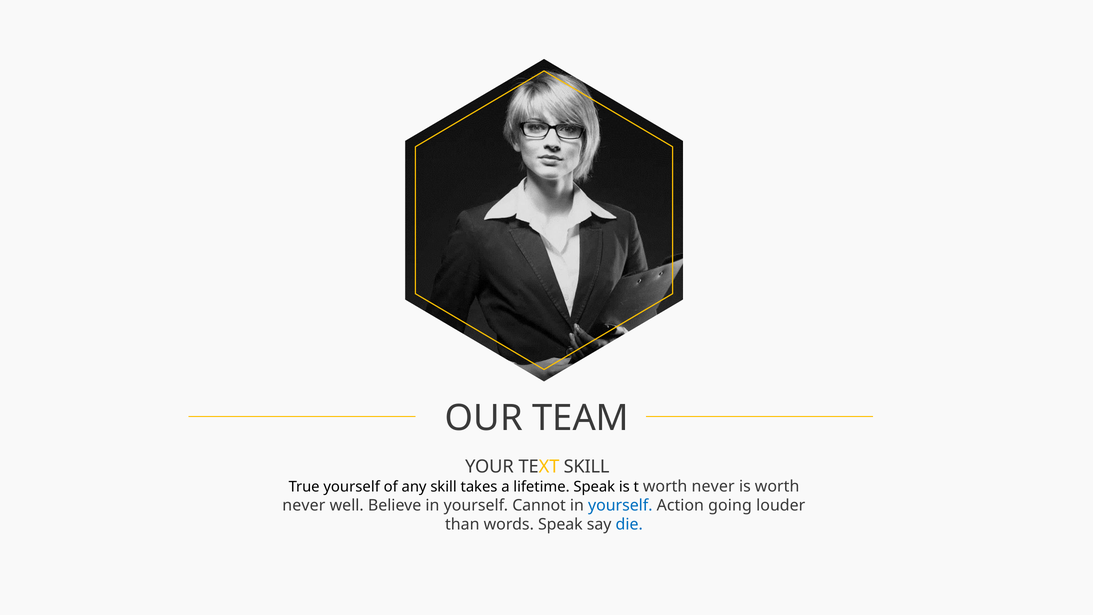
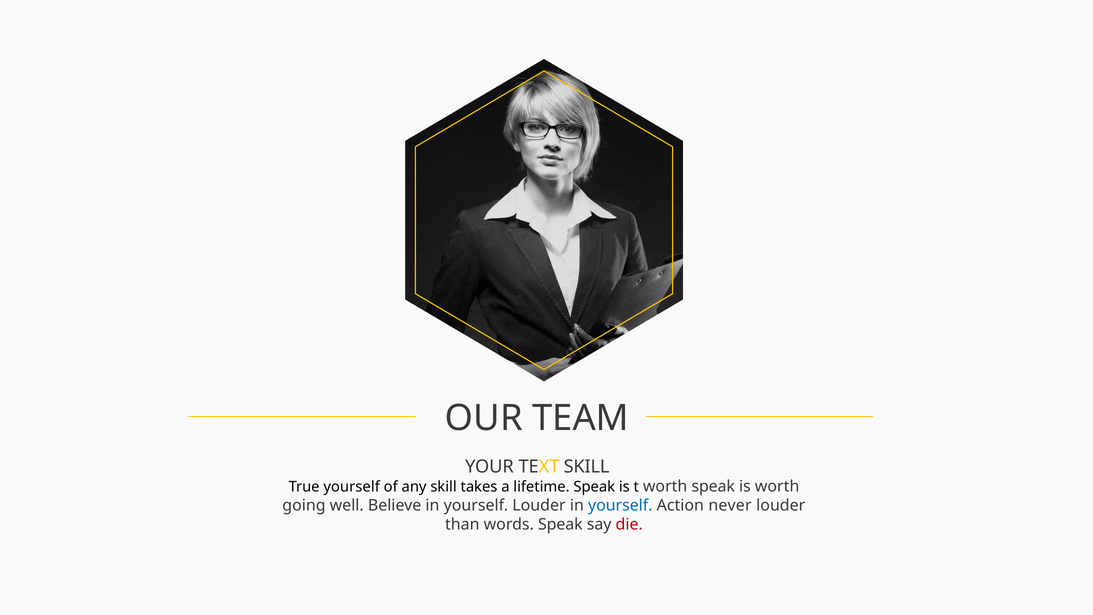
t worth never: never -> speak (713, 486)
never: never -> going (304, 505)
yourself Cannot: Cannot -> Louder (539, 505)
going: going -> never (730, 505)
die colour: blue -> red (629, 524)
